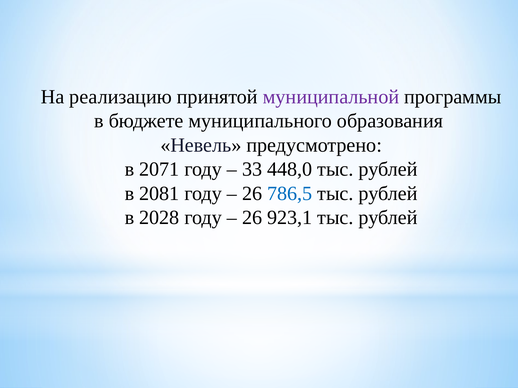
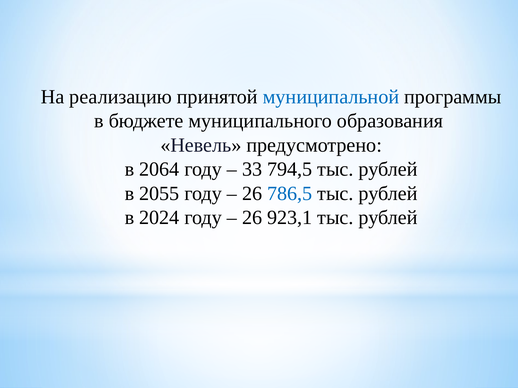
муниципальной colour: purple -> blue (331, 97)
2071: 2071 -> 2064 (159, 170)
448,0: 448,0 -> 794,5 (290, 170)
2081: 2081 -> 2055 (159, 194)
2028: 2028 -> 2024 (159, 218)
